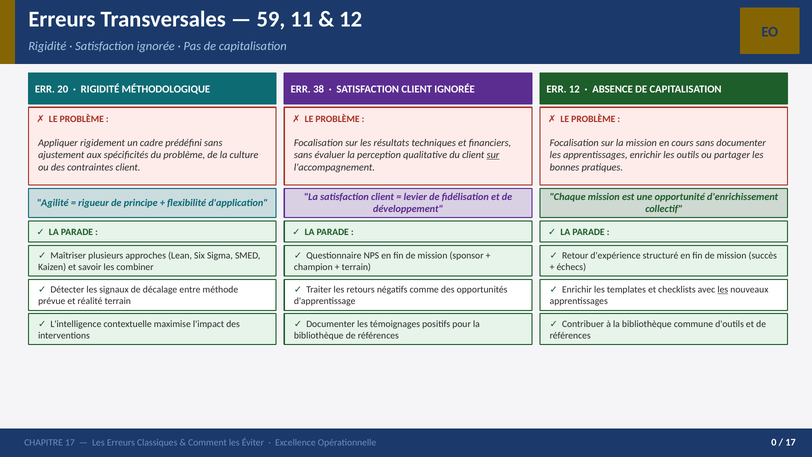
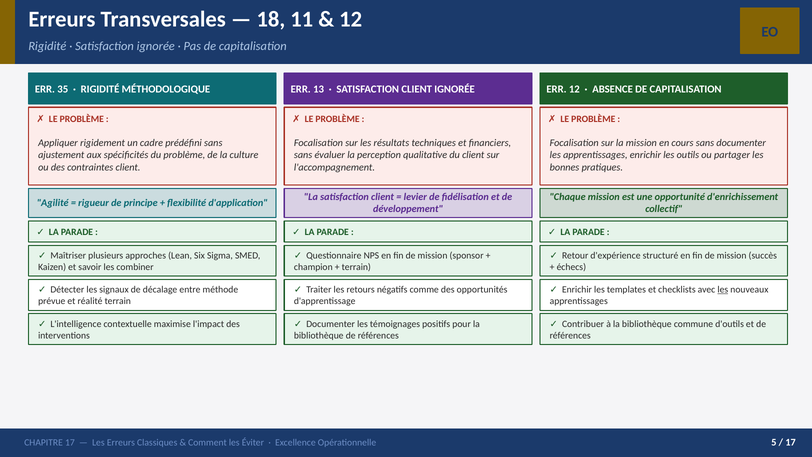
59: 59 -> 18 (271, 19)
20: 20 -> 35 (63, 89)
38: 38 -> 13 (319, 89)
sur underline: present -> none (493, 155)
0: 0 -> 5 (774, 442)
